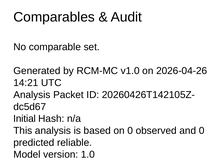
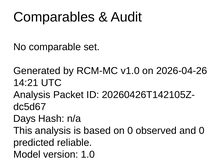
Initial: Initial -> Days (25, 119)
